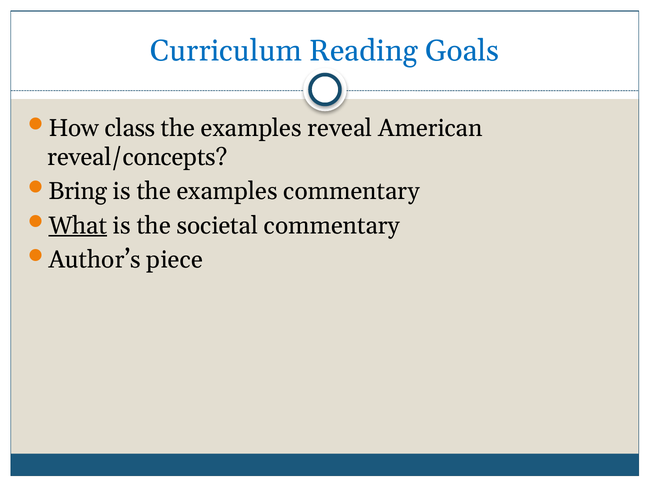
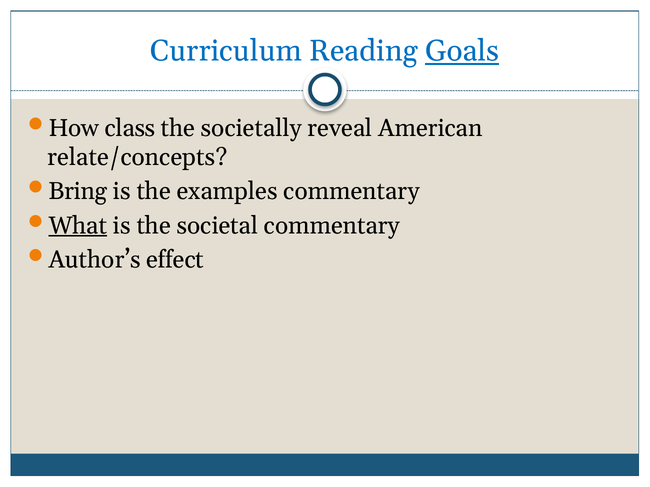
Goals underline: none -> present (462, 51)
examples: examples -> societally (251, 128)
reveal/concepts: reveal/concepts -> relate/concepts (137, 157)
piece: piece -> effect (175, 260)
